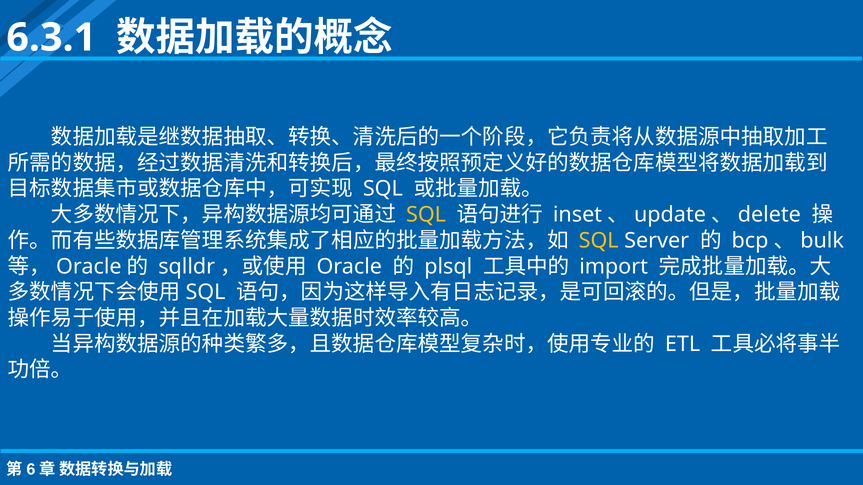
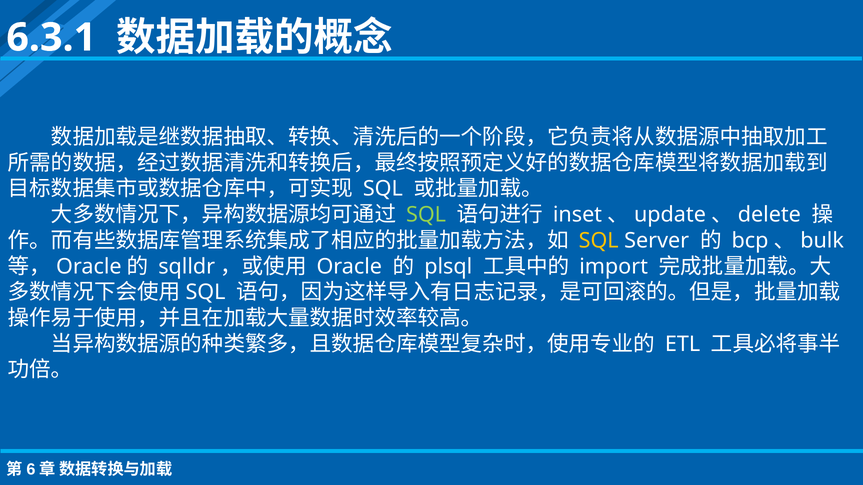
SQL colour: yellow -> light green (426, 215)
